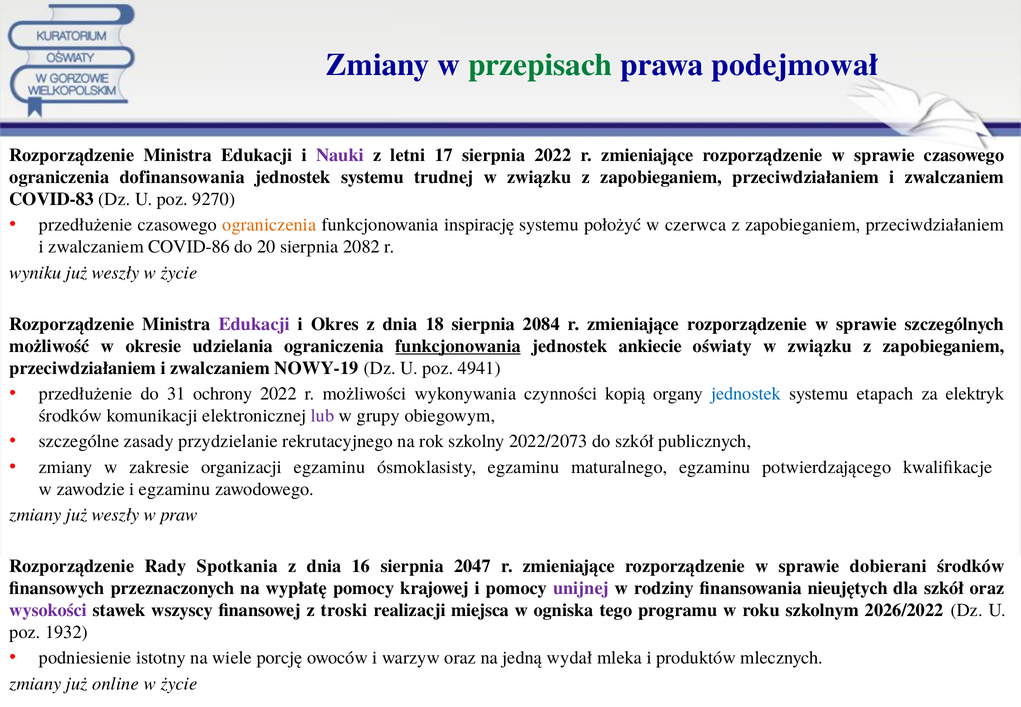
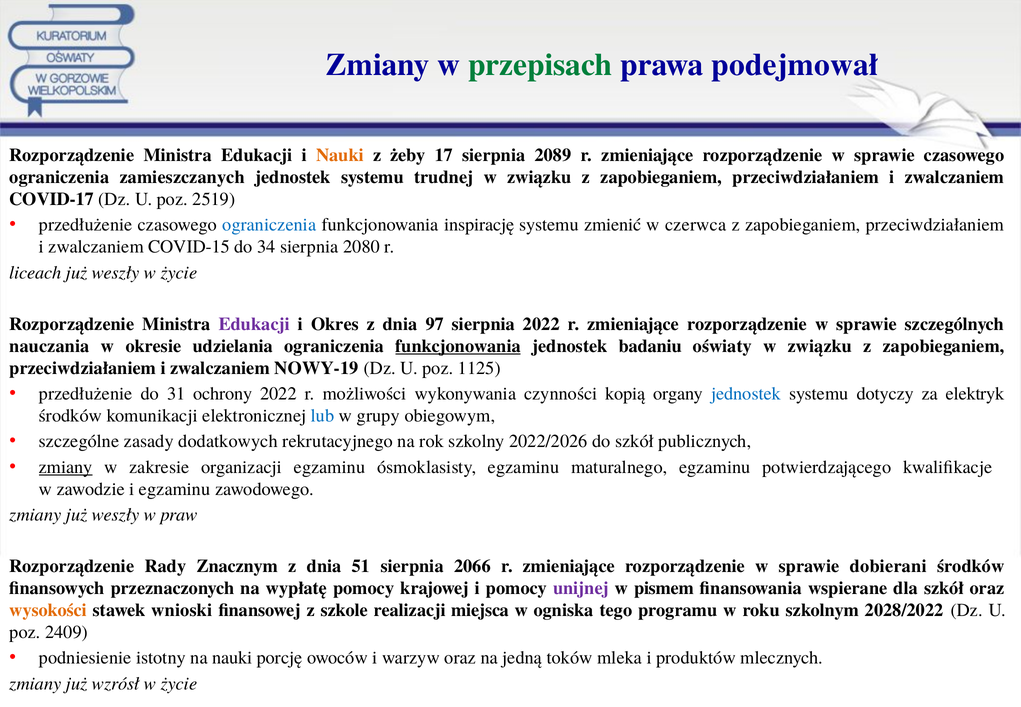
Nauki colour: purple -> orange (340, 155)
letni: letni -> żeby (408, 155)
sierpnia 2022: 2022 -> 2089 (553, 155)
dofinansowania: dofinansowania -> zamieszczanych (182, 177)
COVID-83: COVID-83 -> COVID-17 (52, 199)
9270: 9270 -> 2519 (214, 199)
ograniczenia colour: orange -> blue (269, 225)
położyć: położyć -> zmienić (613, 225)
COVID-86: COVID-86 -> COVID-15 (189, 247)
20: 20 -> 34 (266, 247)
2082: 2082 -> 2080 (362, 247)
wyniku: wyniku -> liceach (35, 273)
18: 18 -> 97 (435, 324)
sierpnia 2084: 2084 -> 2022 (541, 324)
możliwość: możliwość -> nauczania (49, 346)
ankiecie: ankiecie -> badaniu (650, 346)
4941: 4941 -> 1125 (479, 368)
etapach: etapach -> dotyczy (885, 394)
lub colour: purple -> blue (323, 416)
przydzielanie: przydzielanie -> dodatkowych (228, 441)
2022/2073: 2022/2073 -> 2022/2026 (548, 441)
zmiany underline: none -> present (66, 467)
Spotkania: Spotkania -> Znacznym (237, 566)
16: 16 -> 51 (361, 566)
2047: 2047 -> 2066 (472, 566)
rodziny: rodziny -> pismem (664, 588)
nieujętych: nieujętych -> wspierane (848, 588)
wysokości colour: purple -> orange (48, 610)
wszyscy: wszyscy -> wnioski (182, 610)
troski: troski -> szkole (344, 610)
2026/2022: 2026/2022 -> 2028/2022 (904, 610)
1932: 1932 -> 2409 (66, 632)
na wiele: wiele -> nauki (232, 658)
wydał: wydał -> toków (570, 658)
online: online -> wzrósł (116, 683)
